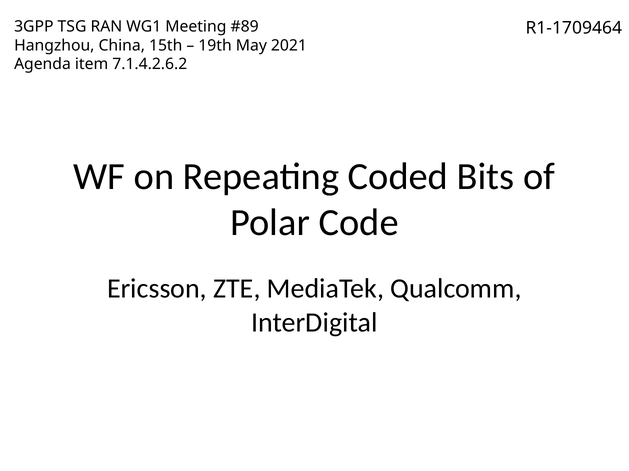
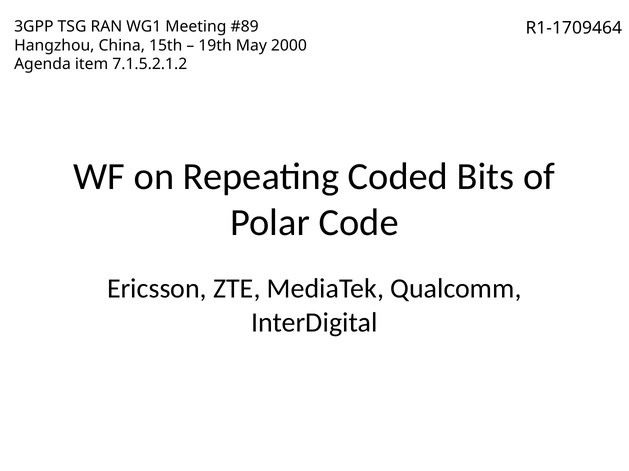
2021: 2021 -> 2000 (289, 45)
7.1.4.2.6.2: 7.1.4.2.6.2 -> 7.1.5.2.1.2 (150, 64)
